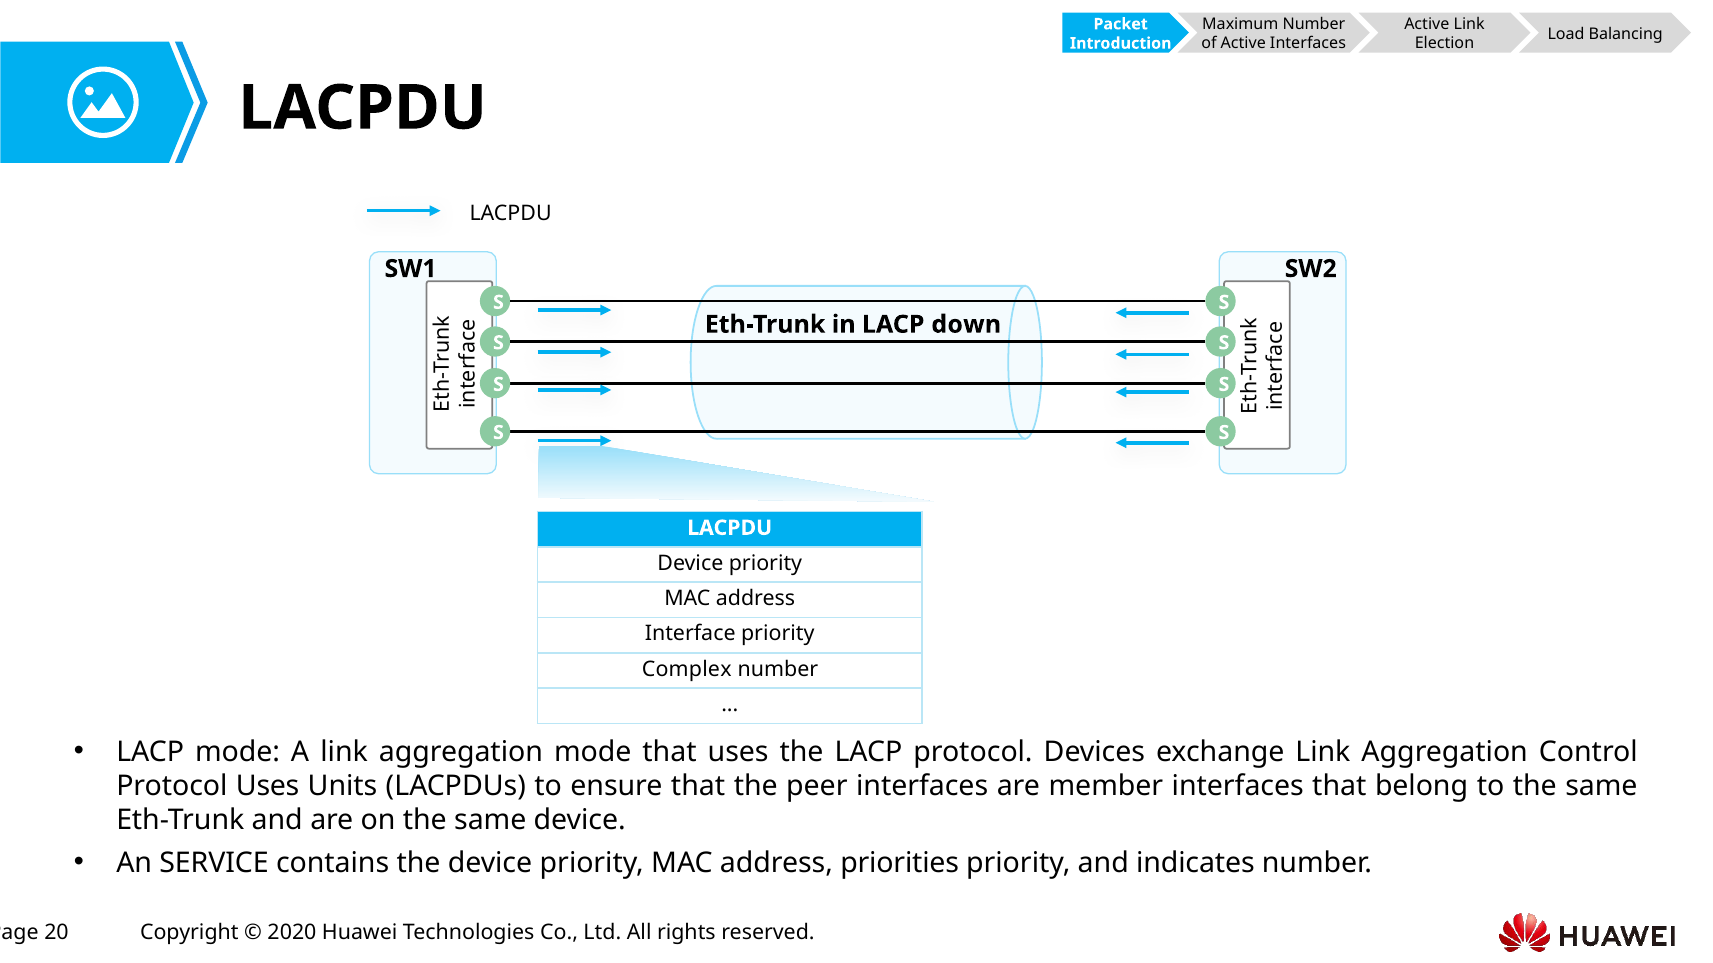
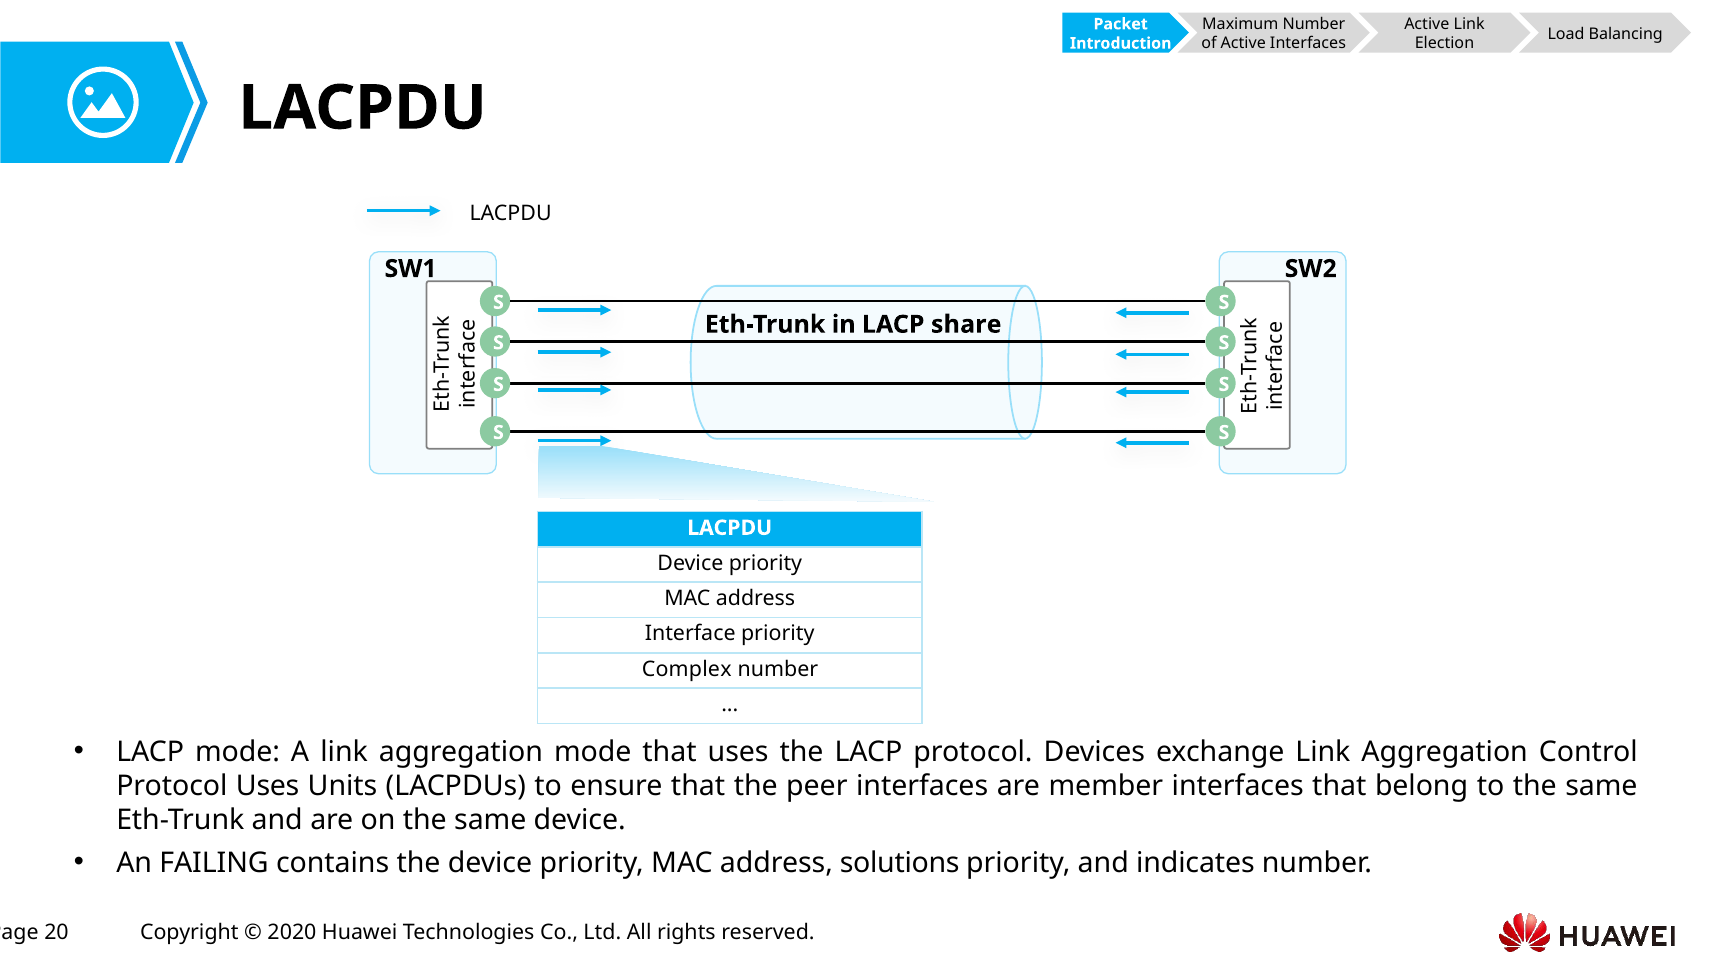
down: down -> share (966, 325)
SERVICE: SERVICE -> FAILING (214, 863)
priorities: priorities -> solutions (900, 863)
